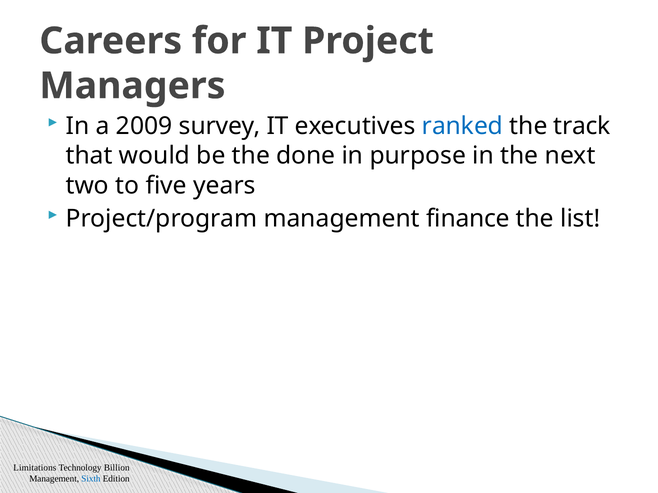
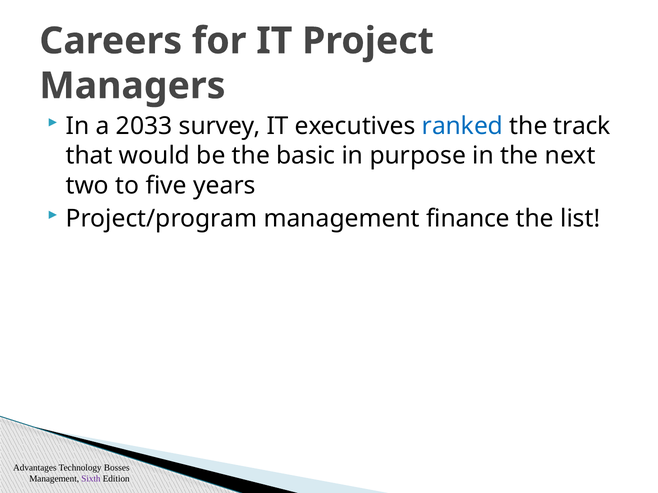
2009: 2009 -> 2033 (144, 126)
done: done -> basic (306, 156)
Limitations: Limitations -> Advantages (35, 468)
Billion: Billion -> Bosses (117, 468)
Sixth colour: blue -> purple (91, 479)
